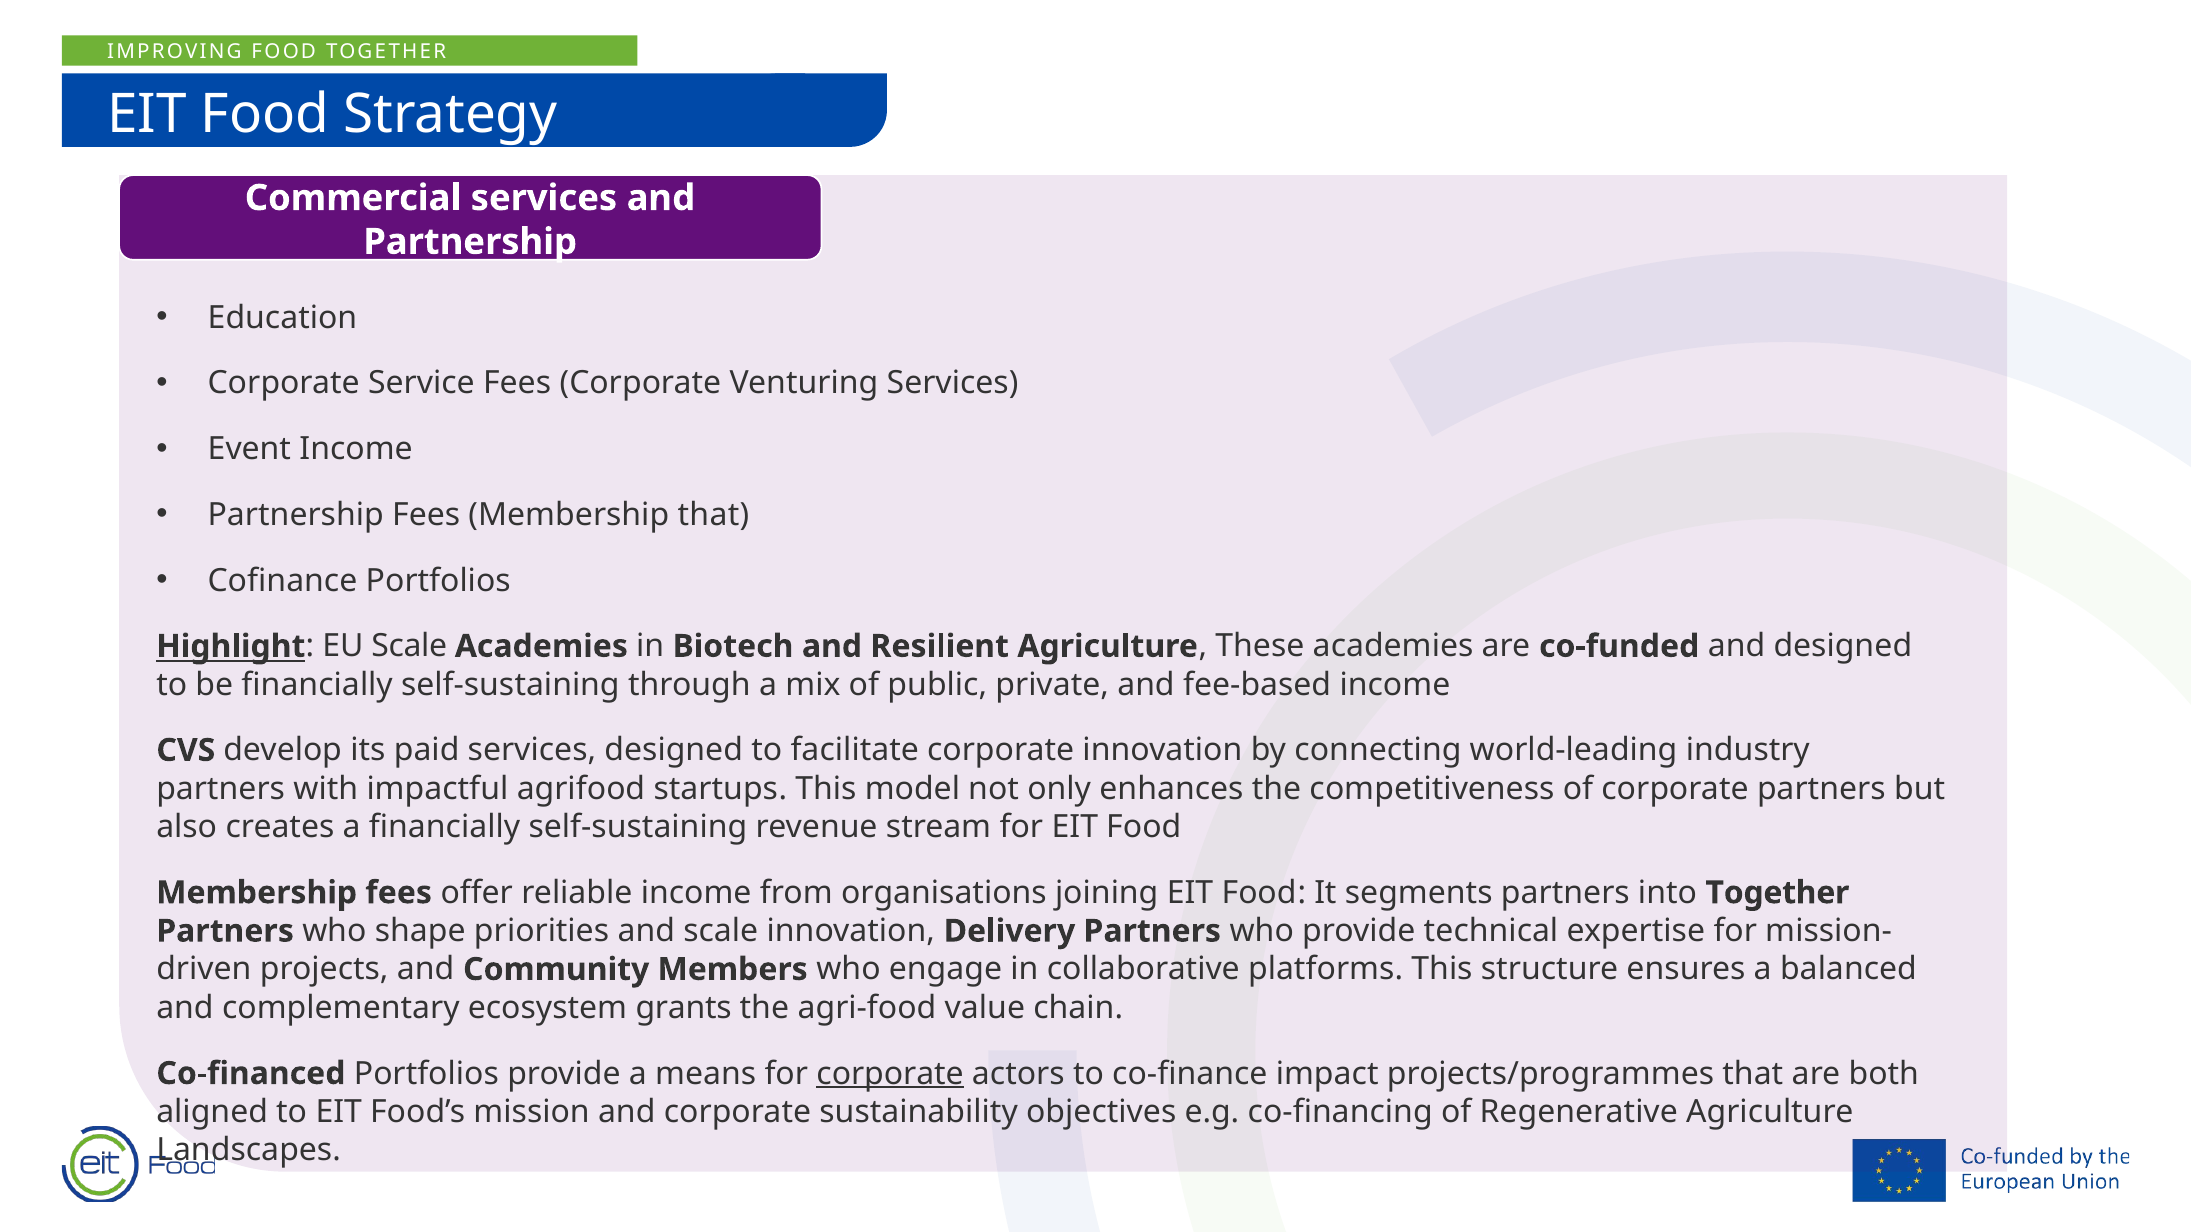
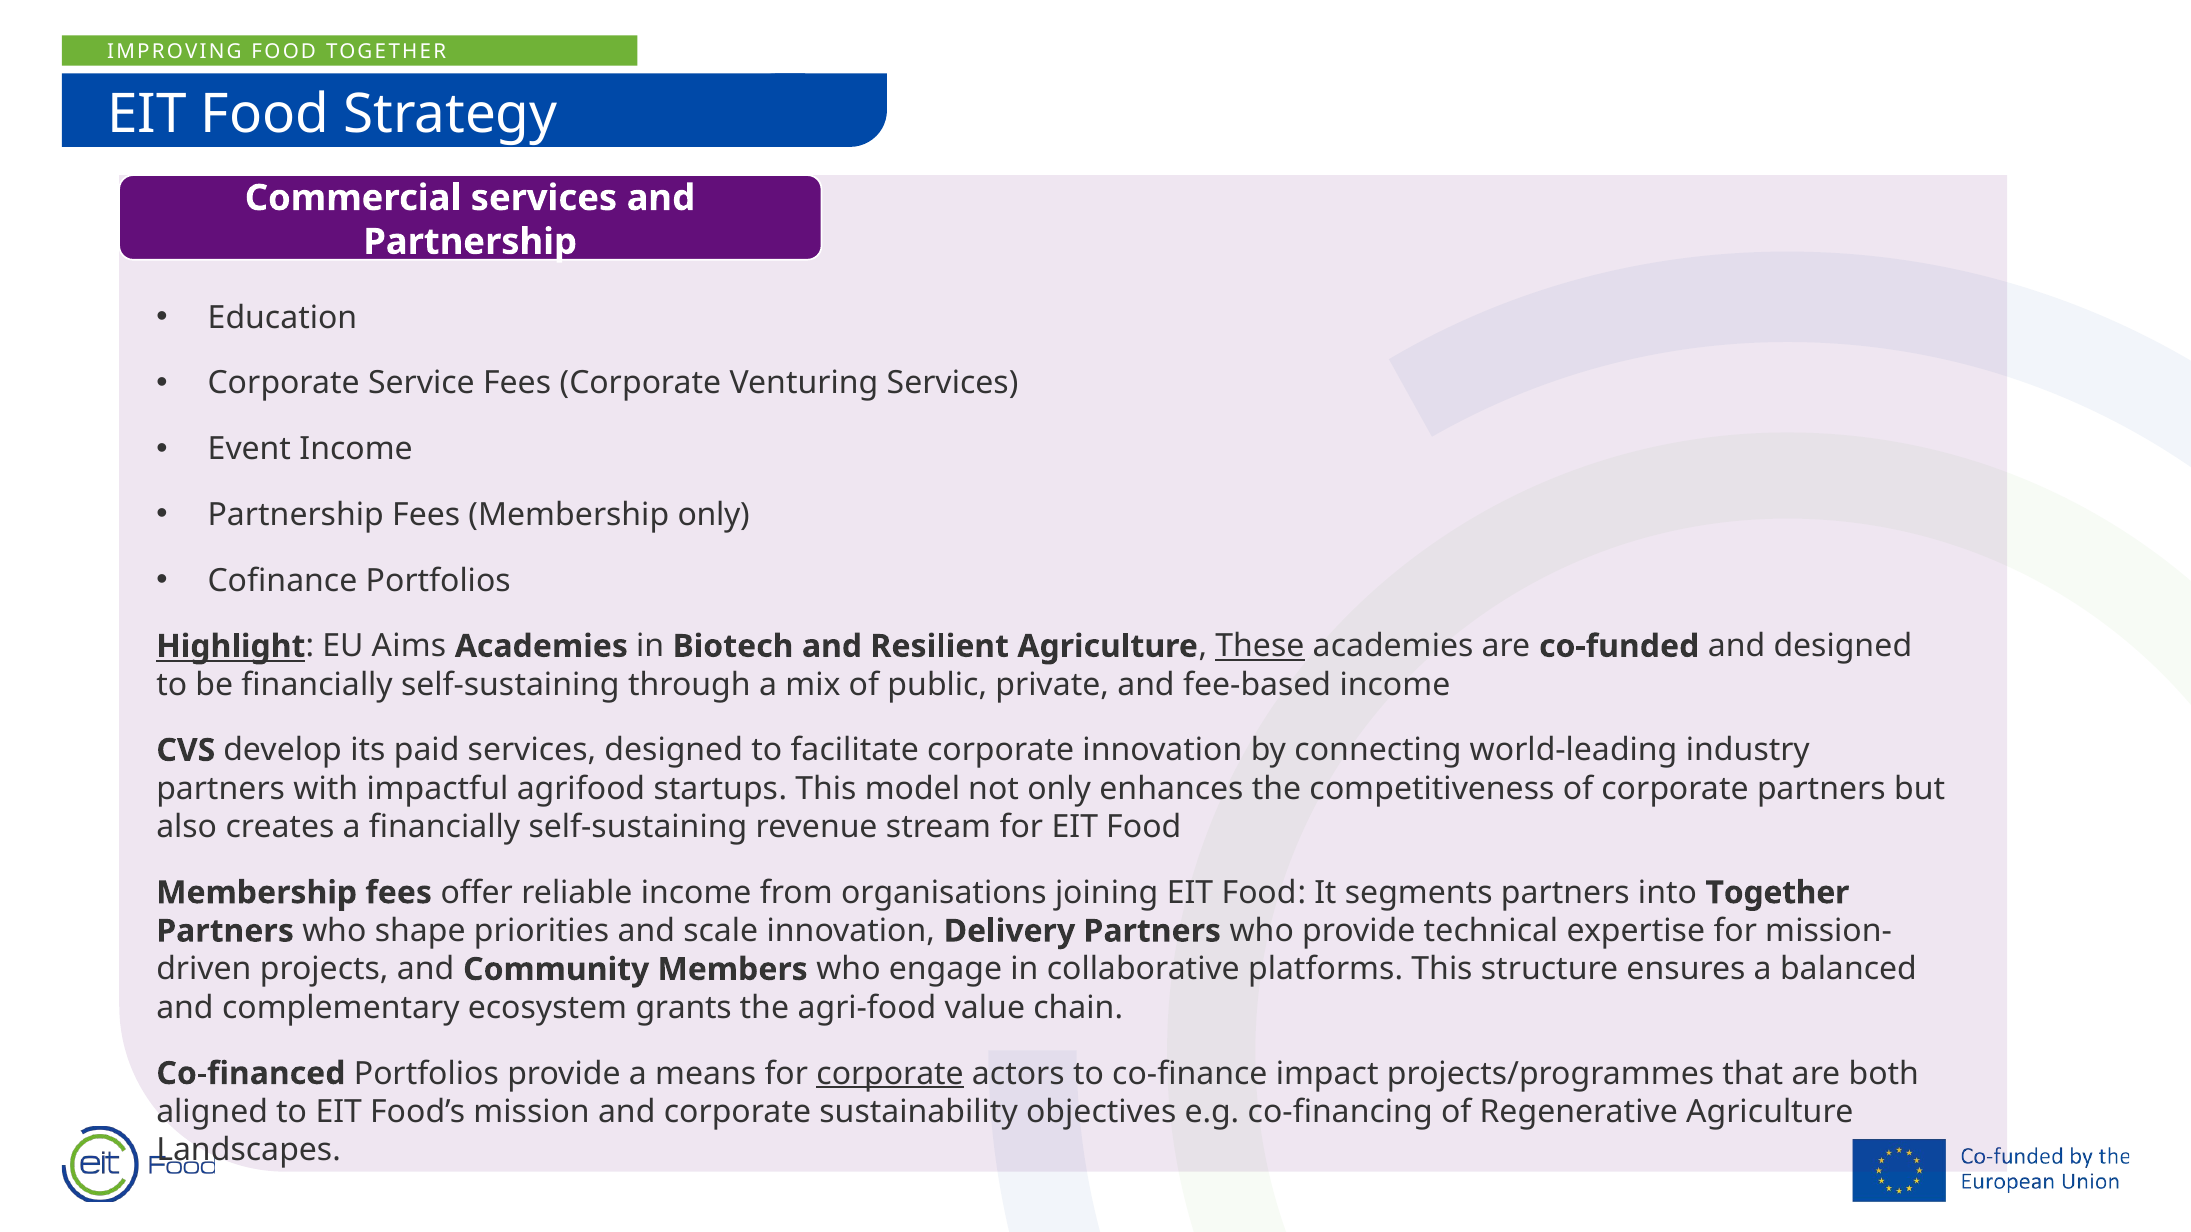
Membership that: that -> only (714, 515)
EU Scale: Scale -> Aims (409, 646)
These underline: none -> present (1260, 646)
